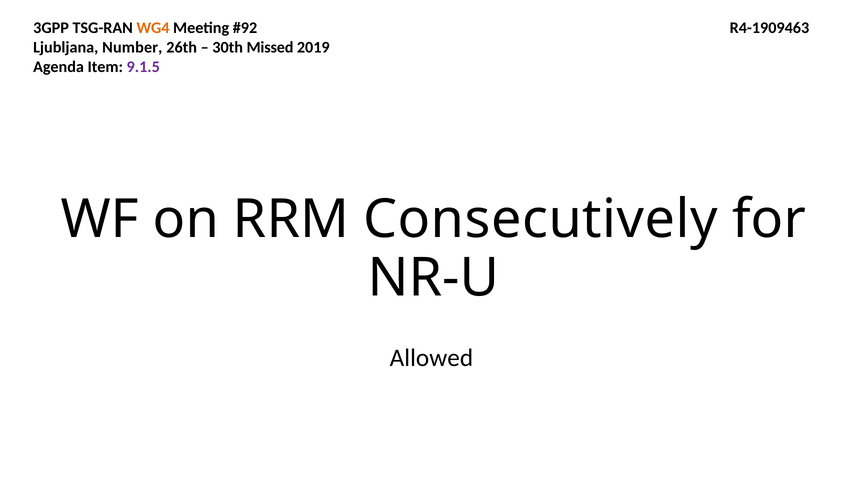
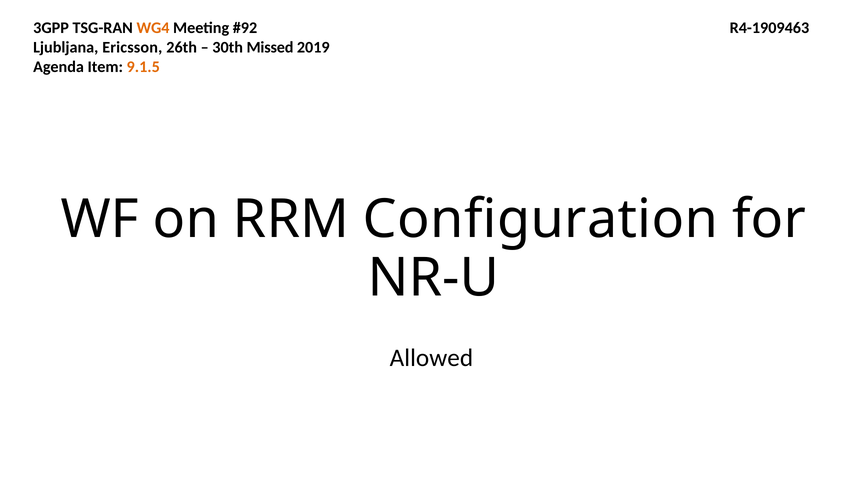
Number: Number -> Ericsson (132, 48)
9.1.5 colour: purple -> orange (143, 67)
Consecutively: Consecutively -> Configuration (541, 219)
